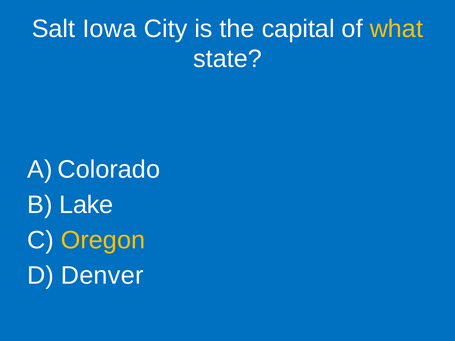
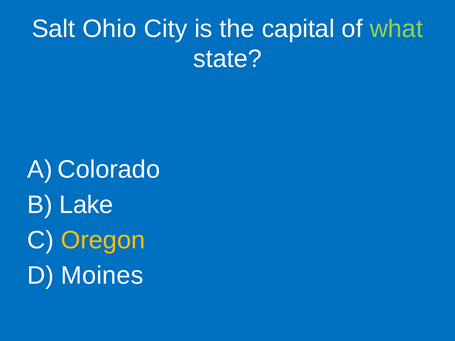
Iowa: Iowa -> Ohio (109, 29)
what colour: yellow -> light green (396, 29)
Denver: Denver -> Moines (102, 276)
